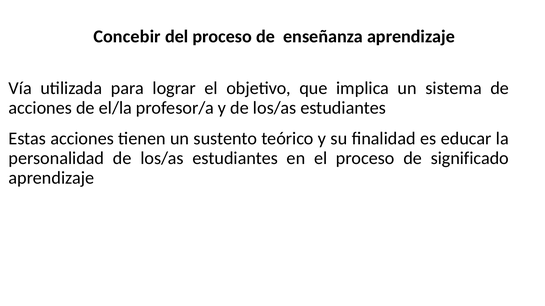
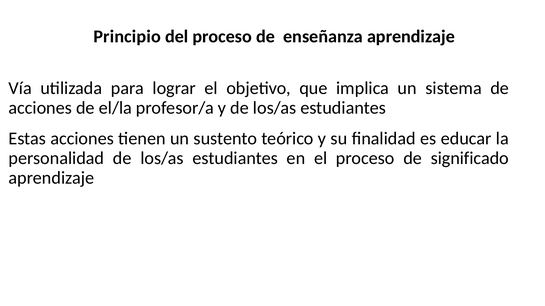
Concebir: Concebir -> Principio (127, 37)
